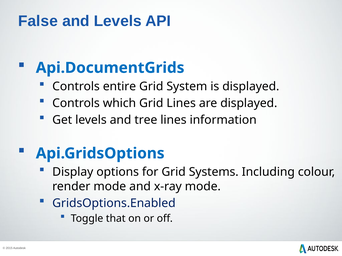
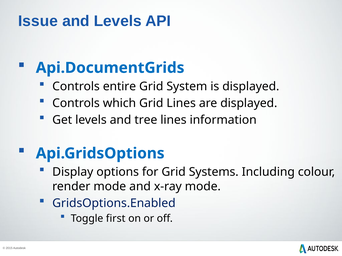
False: False -> Issue (38, 21)
that: that -> first (116, 219)
